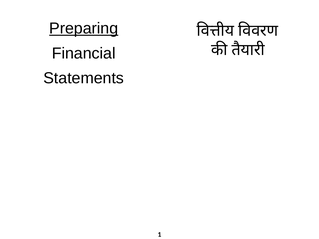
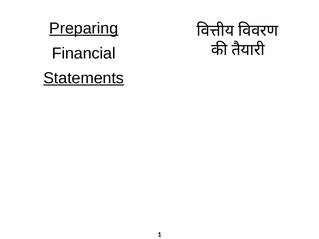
Statements underline: none -> present (84, 78)
